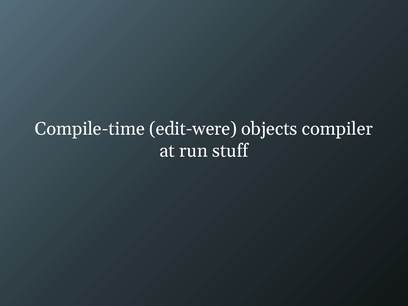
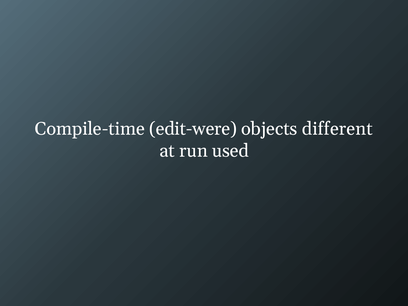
compiler: compiler -> different (337, 129)
stuff: stuff -> used (230, 151)
